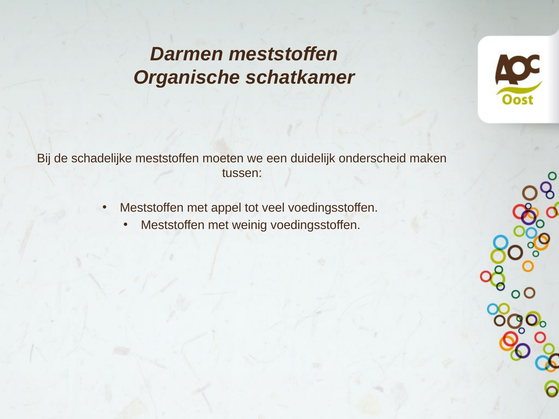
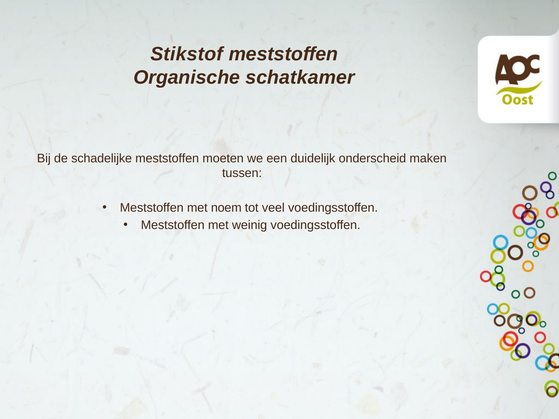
Darmen: Darmen -> Stikstof (187, 54)
appel: appel -> noem (226, 208)
